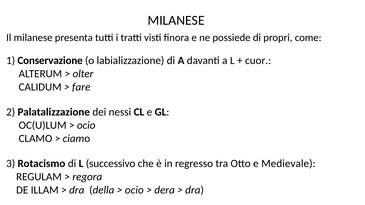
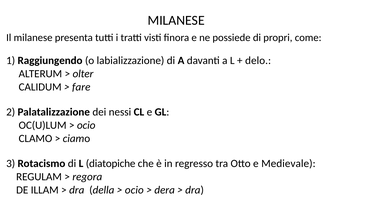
Conservazione: Conservazione -> Raggiungendo (50, 61)
cuor: cuor -> delo (258, 61)
successivo: successivo -> diatopiche (111, 164)
